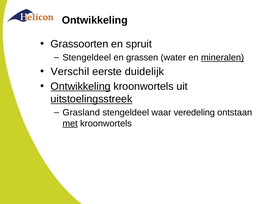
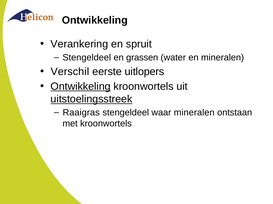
Grassoorten: Grassoorten -> Verankering (79, 44)
mineralen underline: present -> none (223, 58)
duidelijk: duidelijk -> uitlopers (145, 72)
Grasland: Grasland -> Raaigras (81, 113)
waar veredeling: veredeling -> mineralen (194, 113)
met underline: present -> none (70, 124)
